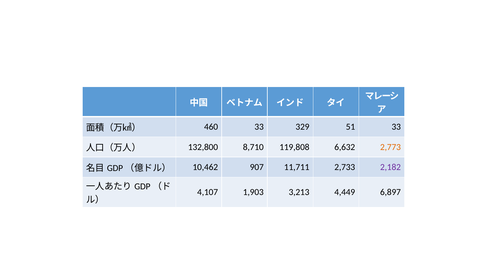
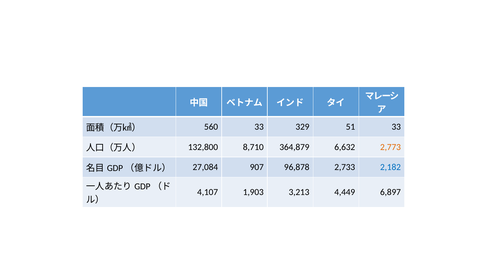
460: 460 -> 560 (211, 127)
119,808: 119,808 -> 364,879 (294, 147)
10,462: 10,462 -> 27,084 (205, 167)
11,711: 11,711 -> 96,878 (297, 167)
2,182 colour: purple -> blue (390, 167)
